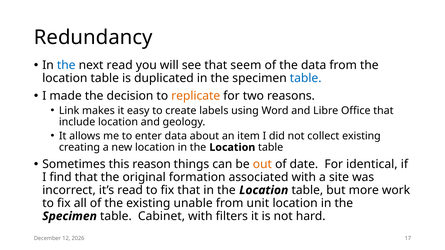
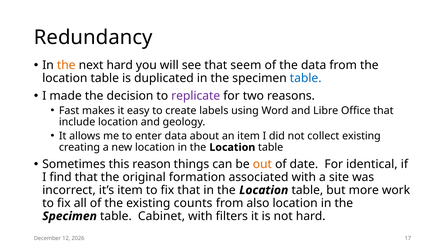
the colour: blue -> orange (66, 65)
next read: read -> hard (120, 65)
replicate colour: orange -> purple (196, 96)
Link: Link -> Fast (69, 111)
it’s read: read -> item (130, 190)
unable: unable -> counts (193, 203)
unit: unit -> also (258, 203)
